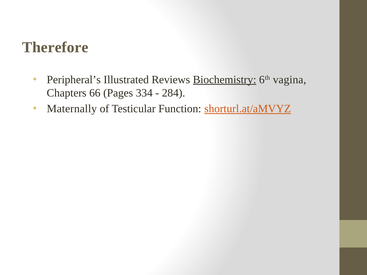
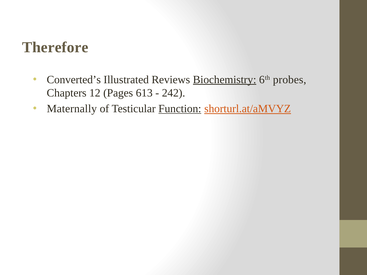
Peripheral’s: Peripheral’s -> Converted’s (74, 80)
vagina: vagina -> probes (290, 80)
66: 66 -> 12 (95, 93)
334: 334 -> 613 (144, 93)
284: 284 -> 242 (174, 93)
Function underline: none -> present (180, 109)
